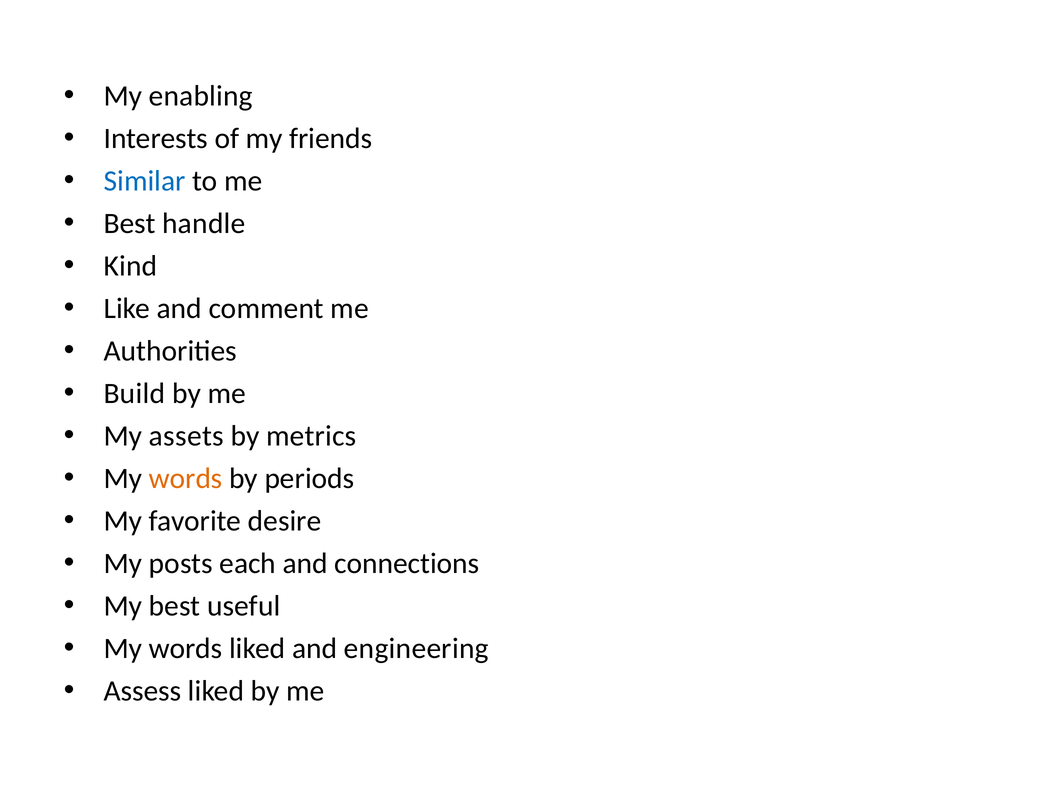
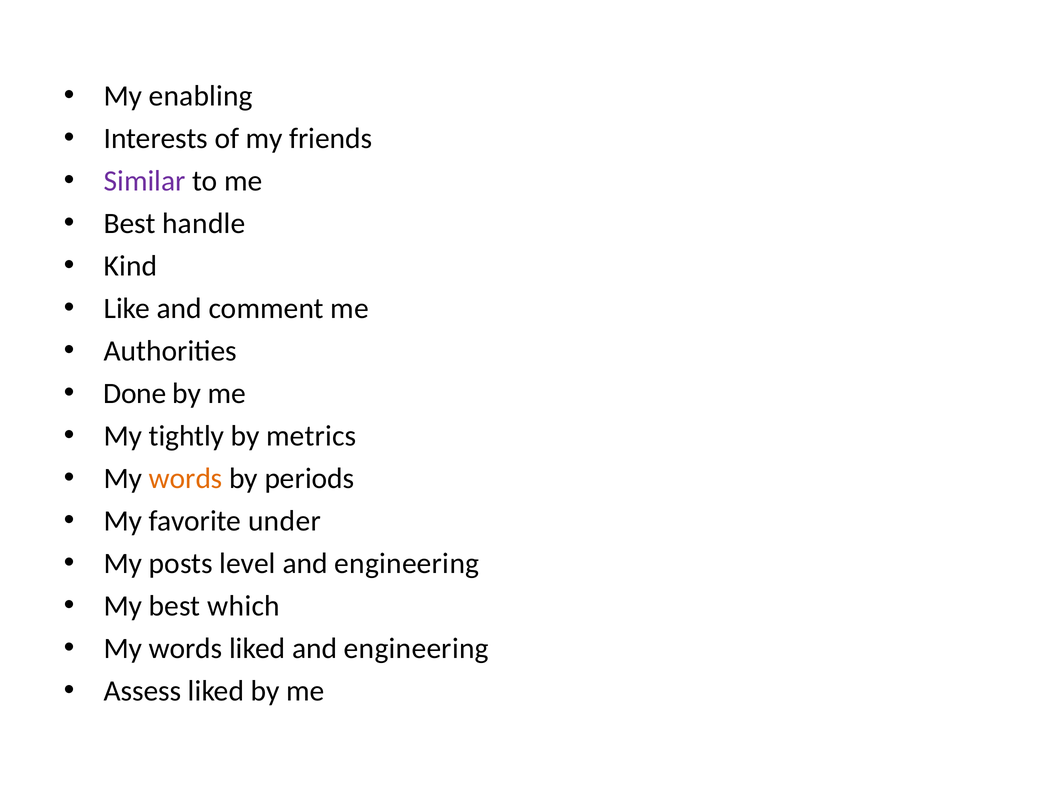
Similar colour: blue -> purple (145, 181)
Build: Build -> Done (135, 394)
assets: assets -> tightly (187, 436)
desire: desire -> under (284, 521)
each: each -> level (248, 564)
connections: connections -> engineering (407, 564)
useful: useful -> which (244, 606)
